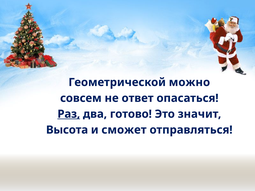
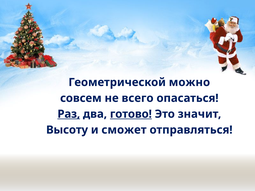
ответ: ответ -> всего (138, 98)
готово underline: none -> present (131, 114)
Высота: Высота -> Высоту (67, 130)
